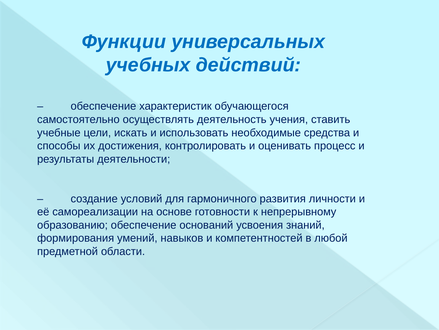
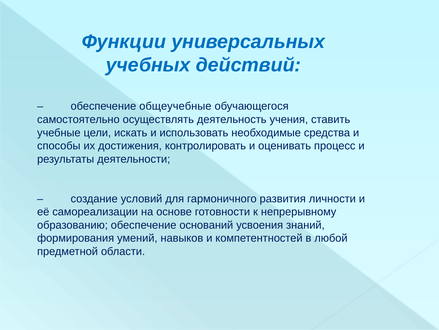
характеристик: характеристик -> общеучебные (175, 106)
